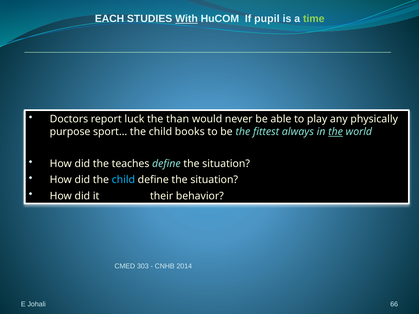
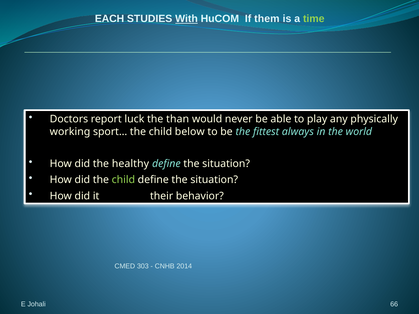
pupil: pupil -> them (267, 19)
purpose: purpose -> working (70, 132)
books: books -> below (190, 132)
the underline: present -> none (336, 132)
teaches: teaches -> healthy (130, 164)
child colour: light blue -> light green (123, 180)
